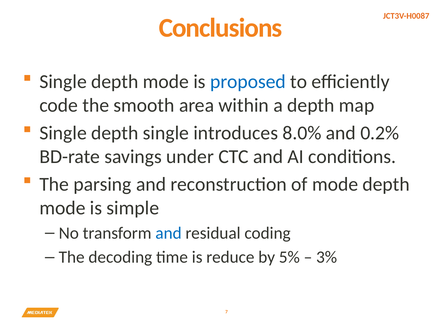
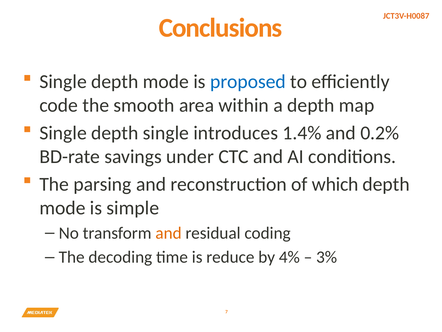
8.0%: 8.0% -> 1.4% (302, 133)
of mode: mode -> which (335, 184)
and colour: blue -> orange (169, 233)
5%: 5% -> 4% (289, 257)
